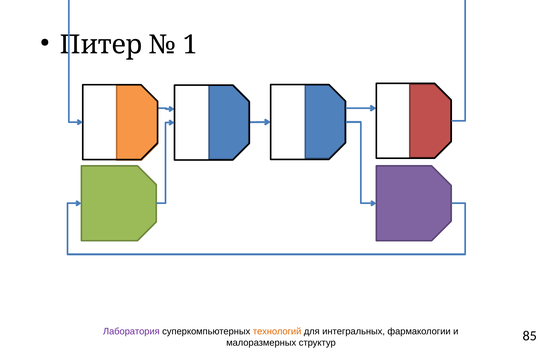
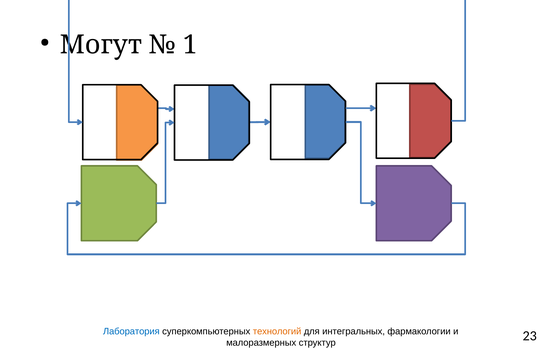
Питер: Питер -> Могут (101, 45)
Лаборатория colour: purple -> blue (131, 331)
85: 85 -> 23 (530, 336)
